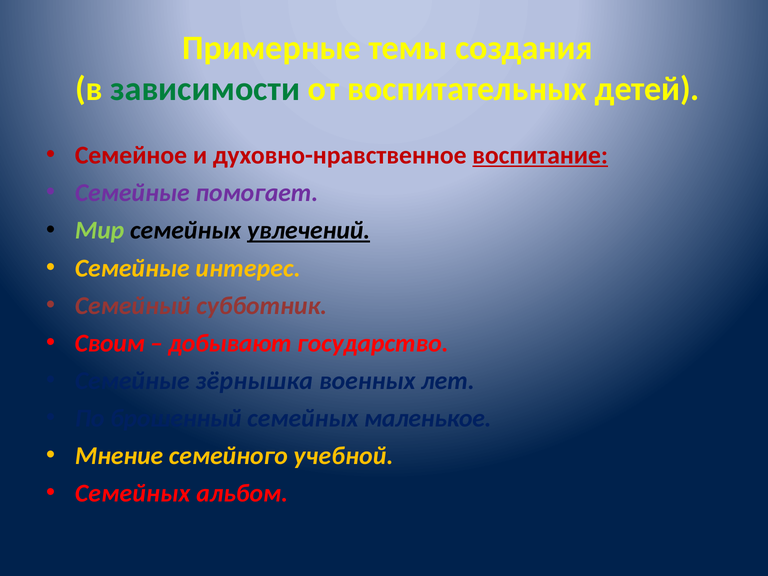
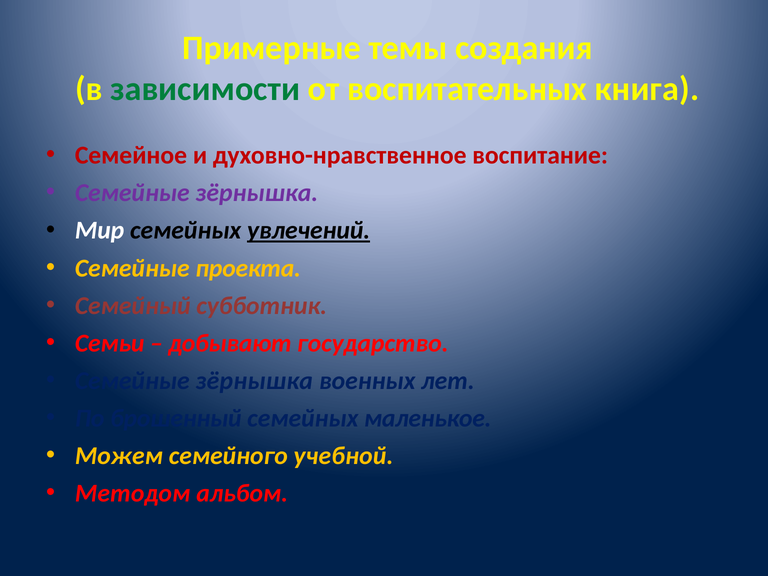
детей: детей -> книга (647, 89)
воспитание underline: present -> none (540, 155)
помогает: помогает -> зёрнышка (257, 193)
Мир colour: light green -> white (100, 231)
интерес: интерес -> проекта (248, 268)
Своим: Своим -> Семьи (110, 343)
Мнение: Мнение -> Можем (119, 456)
Семейных: Семейных -> Методом (133, 493)
